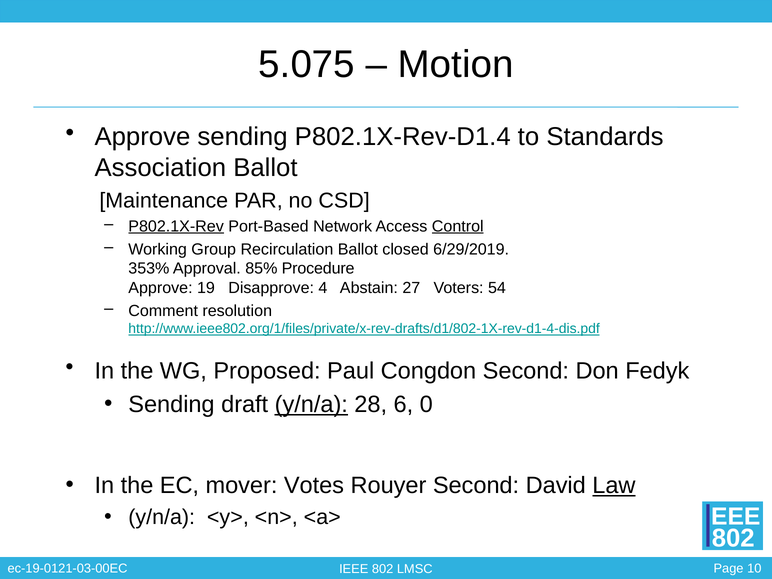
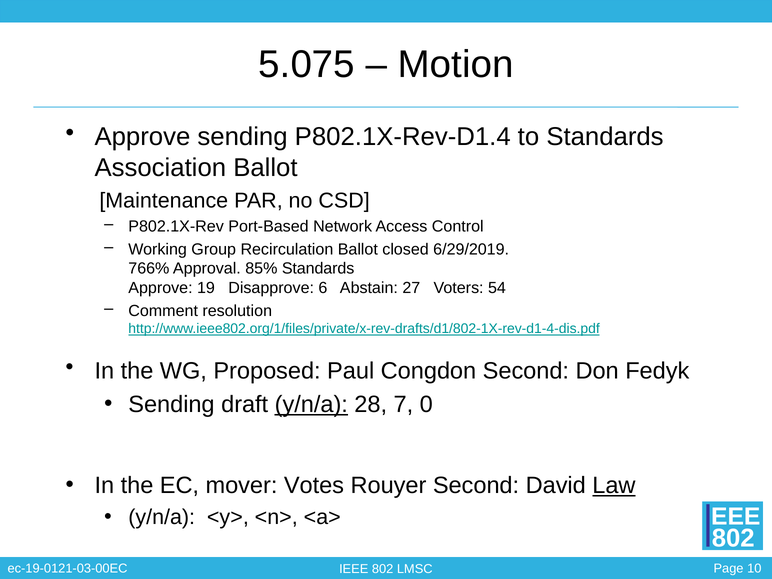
P802.1X-Rev underline: present -> none (176, 226)
Control underline: present -> none (458, 226)
353%: 353% -> 766% (149, 269)
85% Procedure: Procedure -> Standards (318, 269)
4: 4 -> 6 (323, 288)
6: 6 -> 7 (403, 405)
